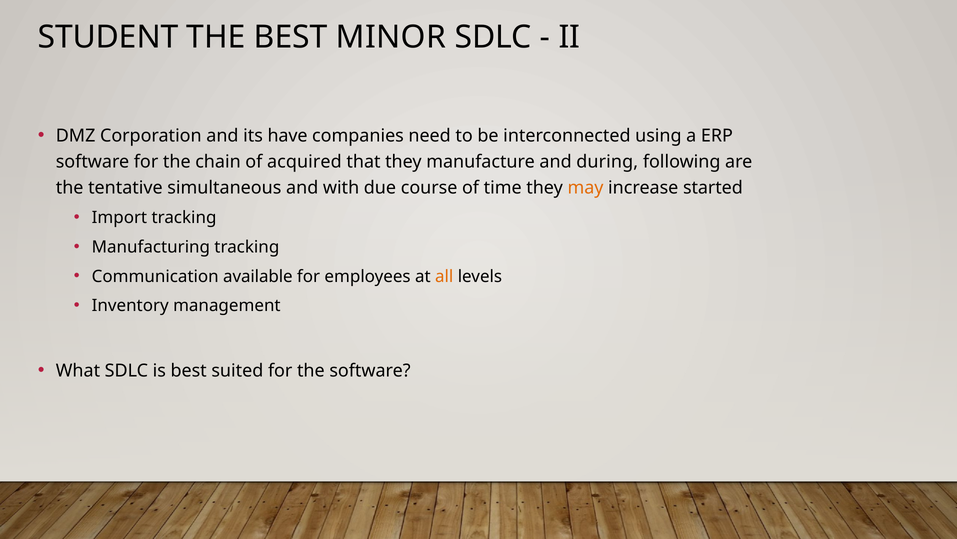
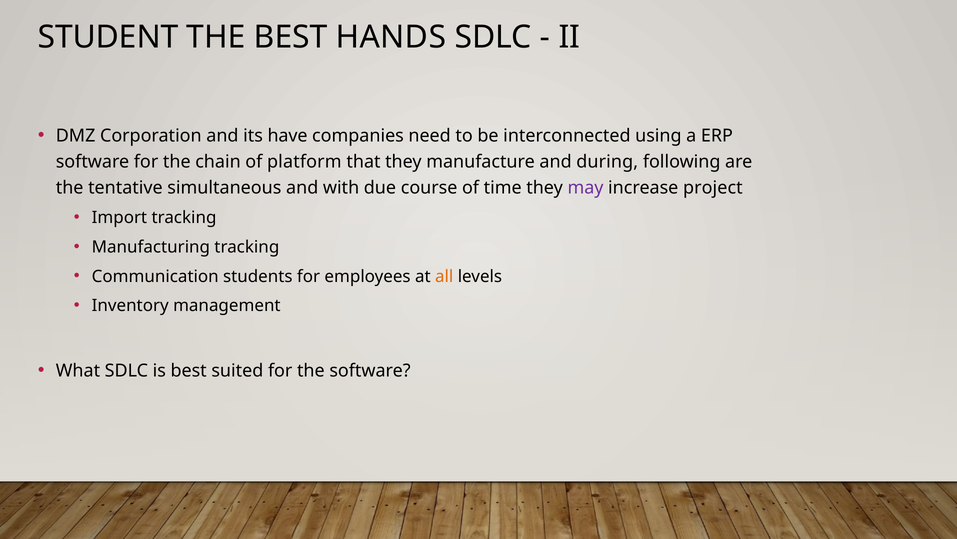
MINOR: MINOR -> HANDS (391, 37)
acquired: acquired -> platform (304, 162)
may colour: orange -> purple (586, 187)
started: started -> project (713, 187)
available: available -> students (258, 276)
